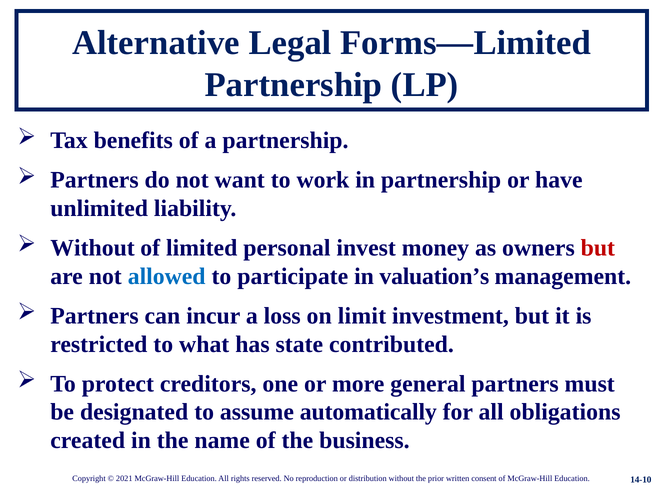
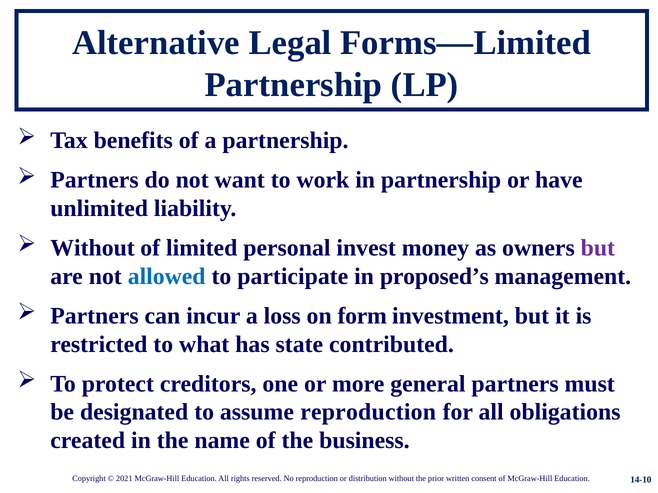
but colour: red -> purple (598, 248)
valuation’s: valuation’s -> proposed’s (434, 277)
limit: limit -> form (362, 316)
assume automatically: automatically -> reproduction (368, 413)
